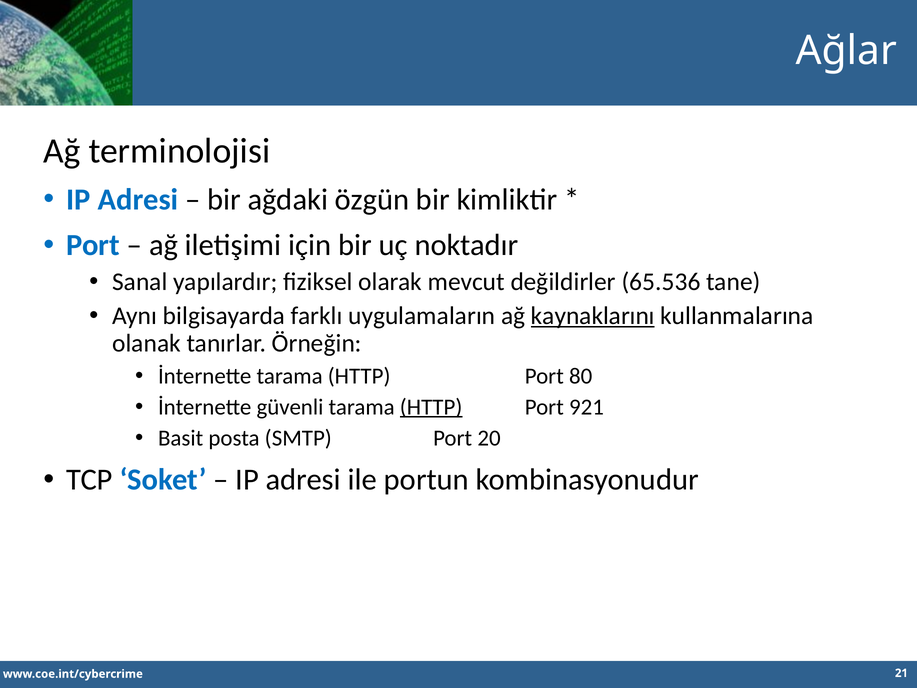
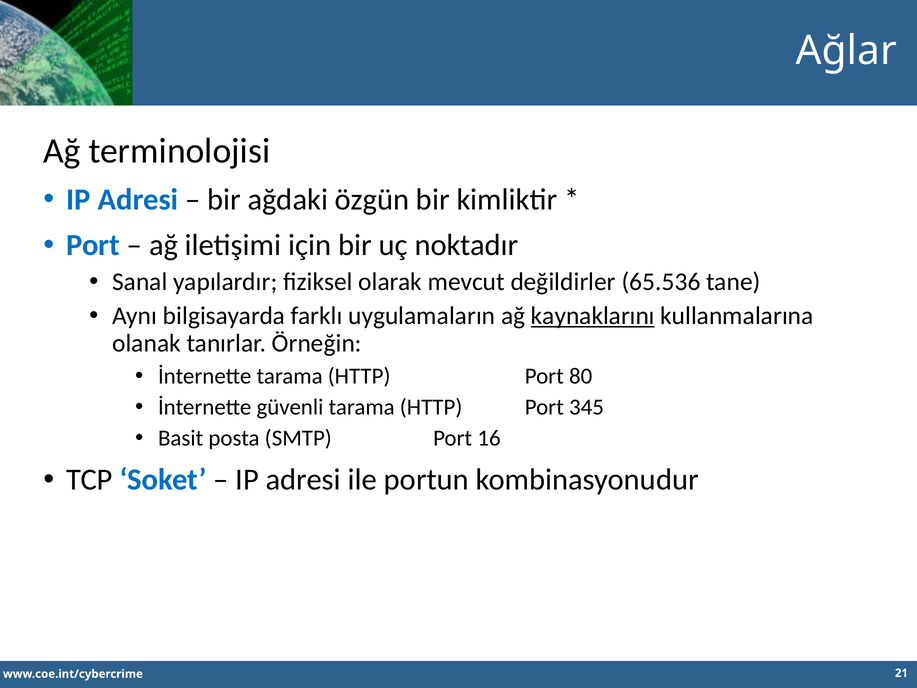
HTTP underline: present -> none (431, 407)
921: 921 -> 345 (587, 407)
20: 20 -> 16 (489, 438)
